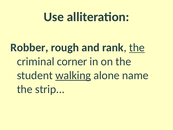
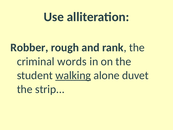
the underline: present -> none (137, 48)
corner: corner -> words (72, 61)
name: name -> duvet (135, 75)
